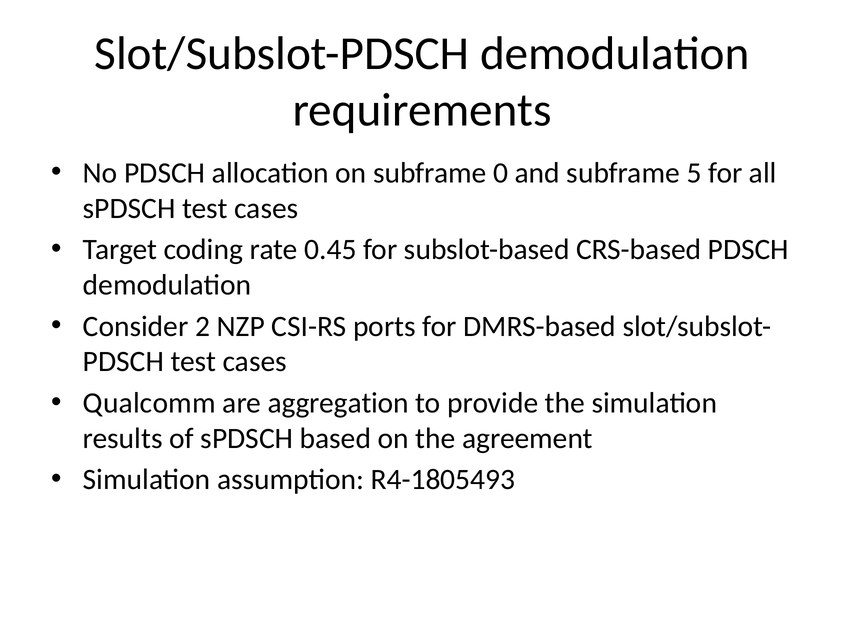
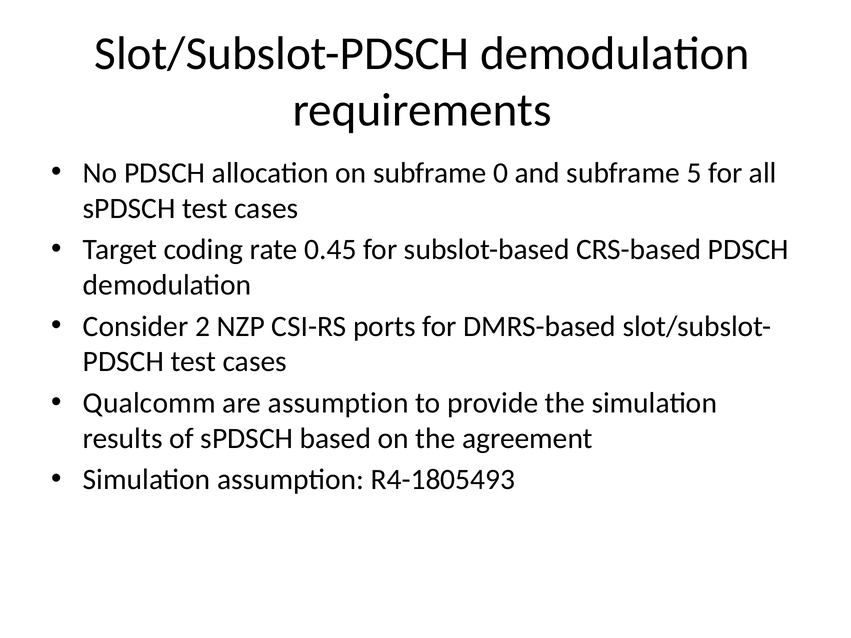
are aggregation: aggregation -> assumption (338, 403)
